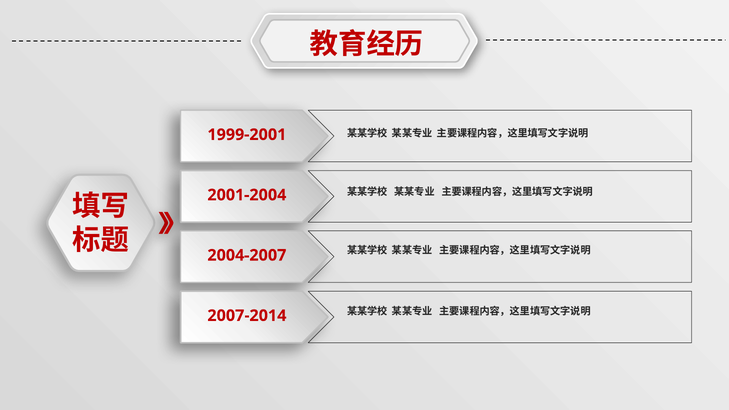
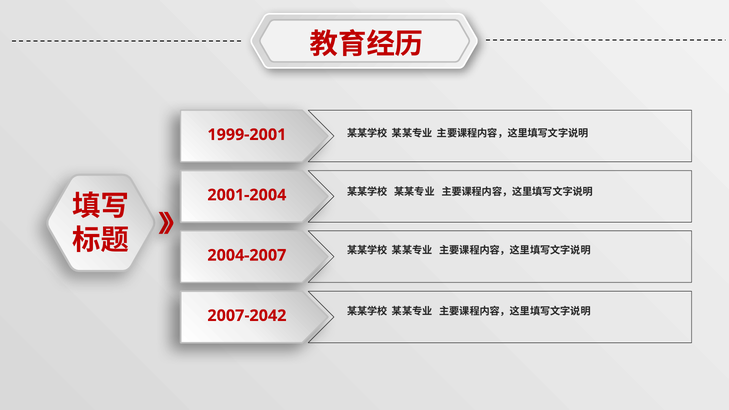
2007-2014: 2007-2014 -> 2007-2042 (247, 316)
